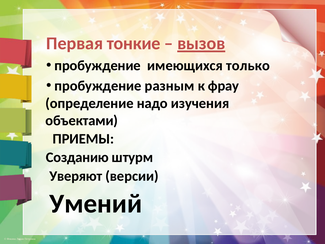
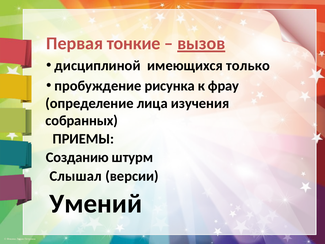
пробуждение: пробуждение -> дисциплиной (98, 66)
разным: разным -> рисунка (170, 86)
надо: надо -> лица (152, 103)
объектами: объектами -> собранных (82, 121)
Уверяют: Уверяют -> Слышал (76, 176)
